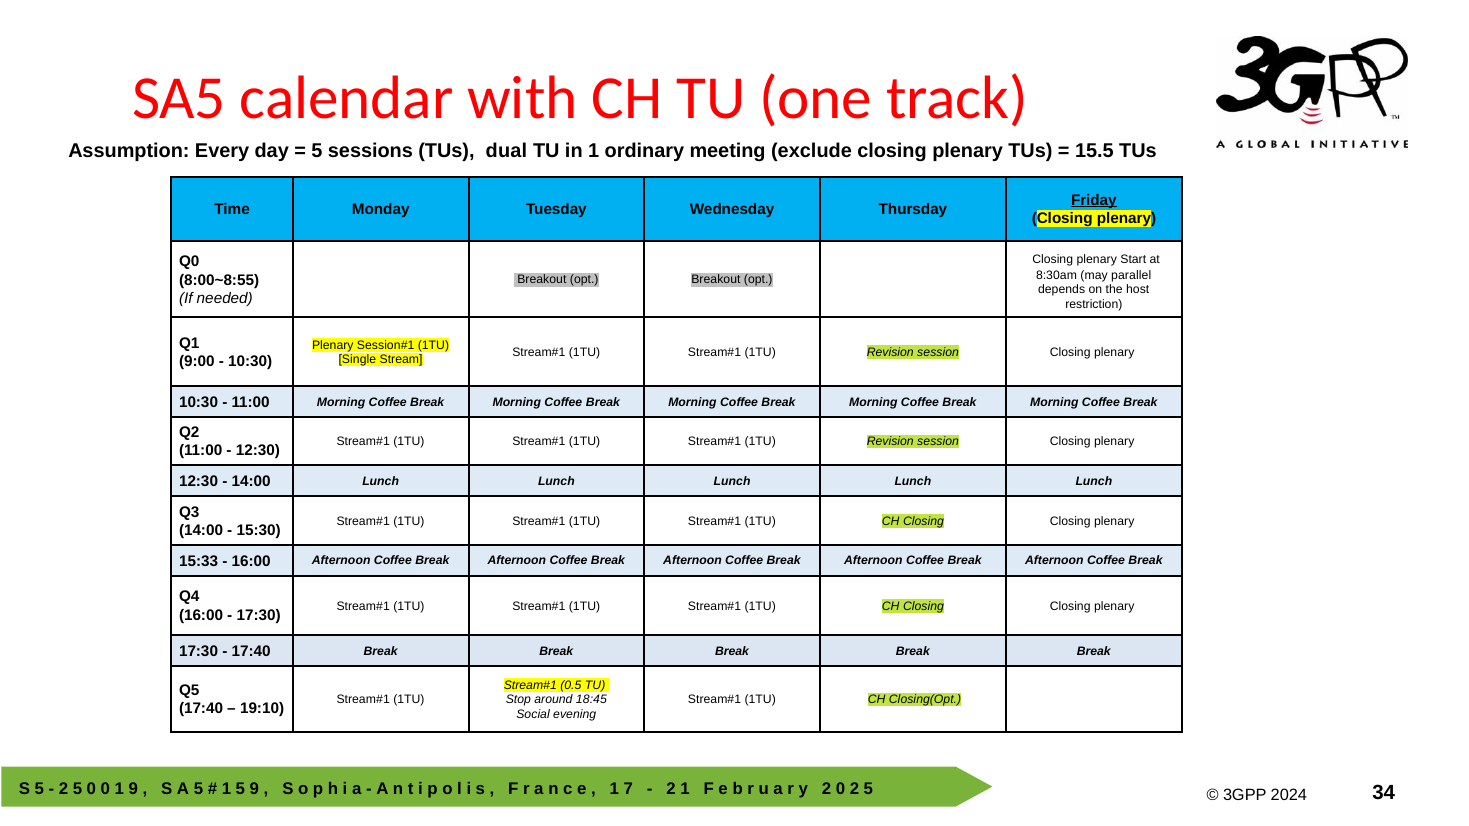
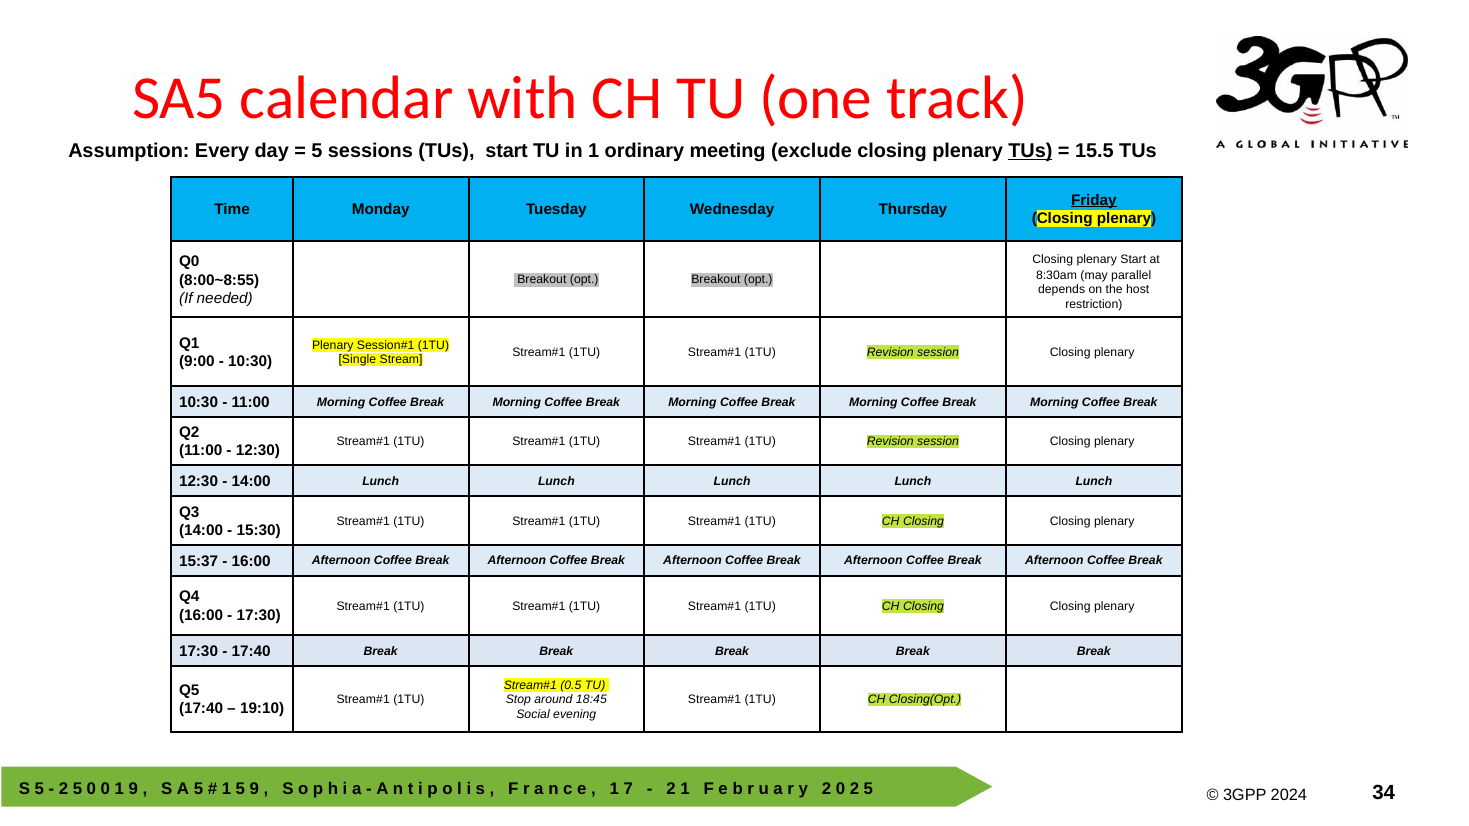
TUs dual: dual -> start (507, 151)
TUs underline: none -> present (1030, 151)
15:33: 15:33 -> 15:37 (199, 561)
